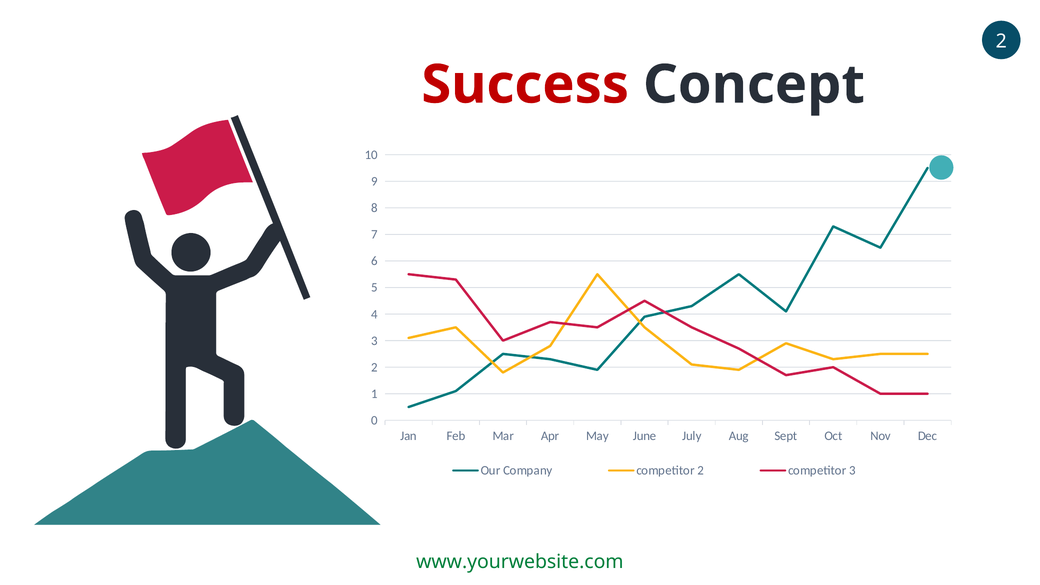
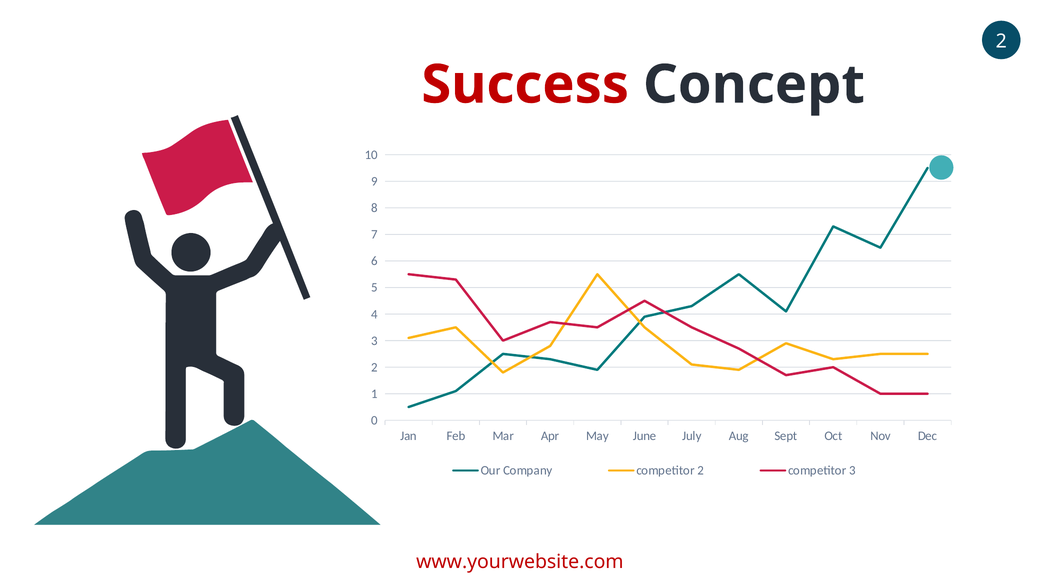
www.yourwebsite.com colour: green -> red (520, 562)
